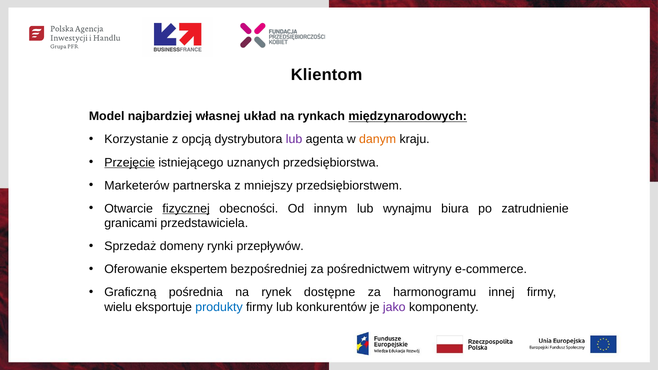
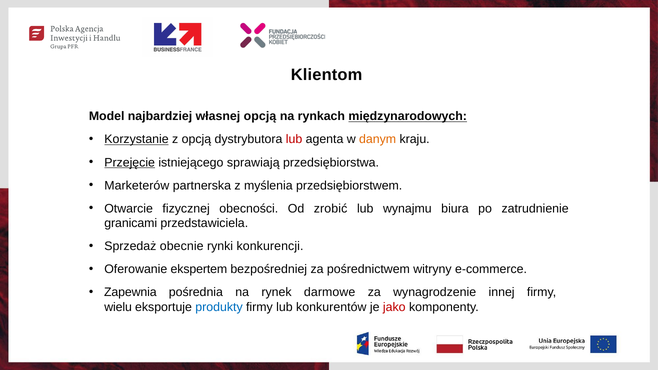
własnej układ: układ -> opcją (260, 116)
Korzystanie underline: none -> present (137, 139)
lub colour: purple -> red (294, 139)
uznanych: uznanych -> sprawiają (253, 162)
mniejszy: mniejszy -> myślenia (268, 186)
fizycznej underline: present -> none (186, 209)
innym: innym -> zrobić (331, 209)
domeny: domeny -> obecnie (182, 246)
przepływów: przepływów -> konkurencji (270, 246)
Graficzną: Graficzną -> Zapewnia (130, 292)
dostępne: dostępne -> darmowe (330, 292)
harmonogramu: harmonogramu -> wynagrodzenie (435, 292)
jako colour: purple -> red (394, 307)
